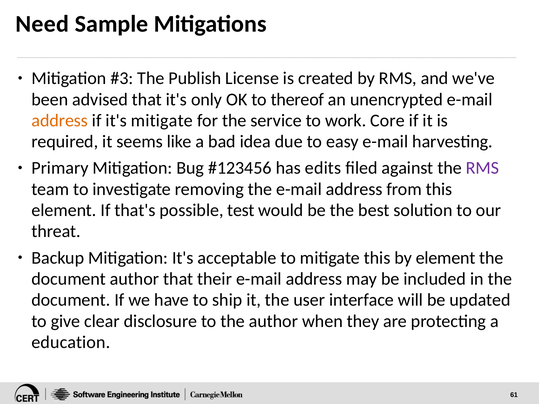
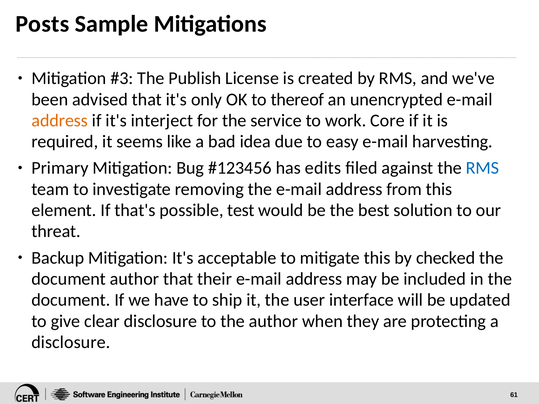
Need: Need -> Posts (42, 24)
it's mitigate: mitigate -> interject (162, 121)
RMS colour: purple -> blue (482, 168)
by element: element -> checked (446, 258)
education: education -> disclosure (71, 342)
